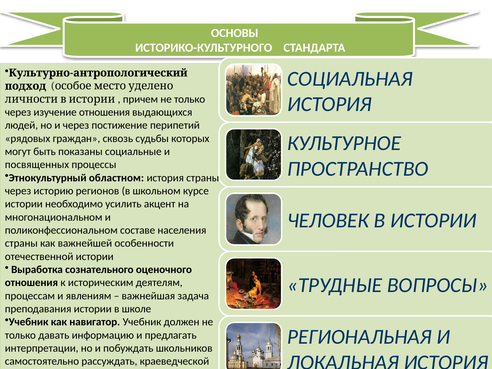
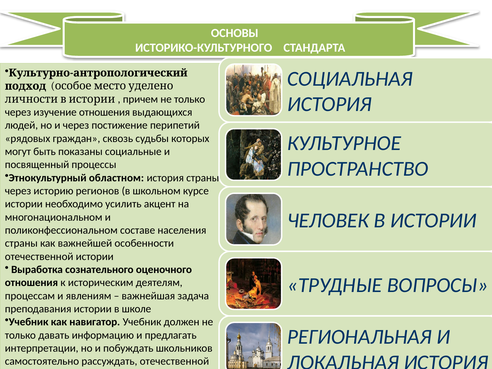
посвященных: посвященных -> посвященный (37, 165)
рассуждать краеведческой: краеведческой -> отечественной (174, 361)
